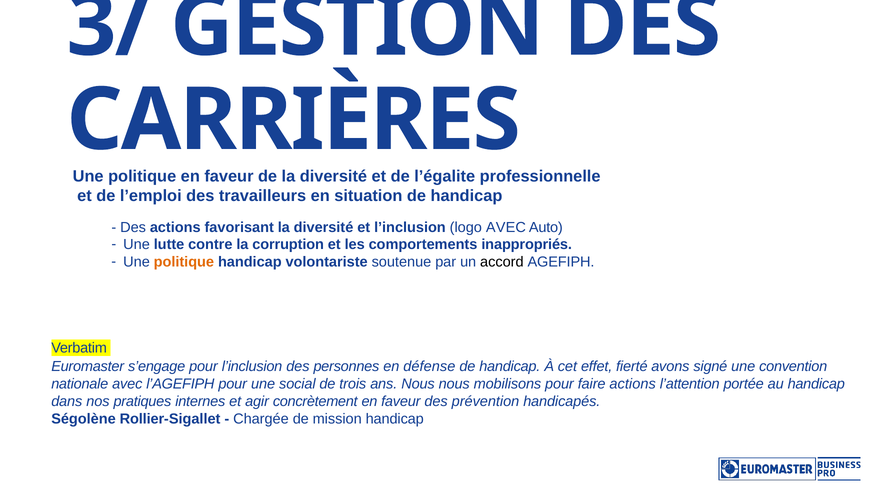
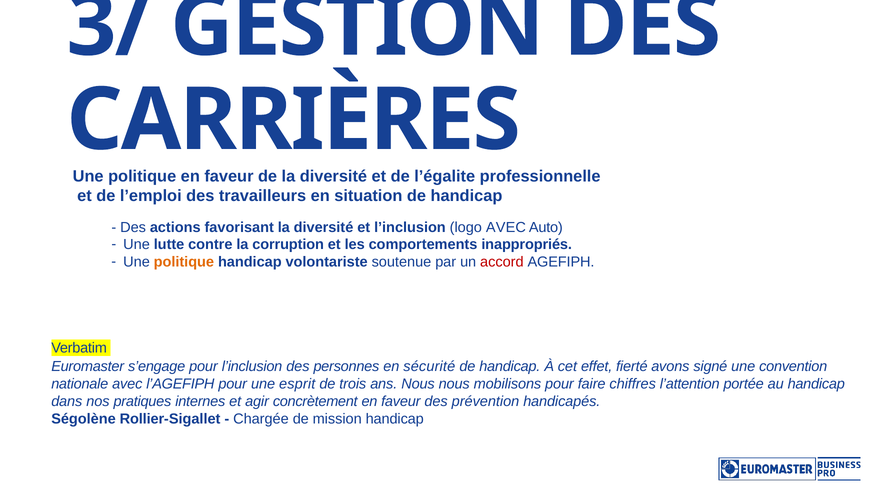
accord colour: black -> red (502, 262)
défense: défense -> sécurité (429, 366)
social: social -> esprit (297, 384)
faire actions: actions -> chiffres (633, 384)
